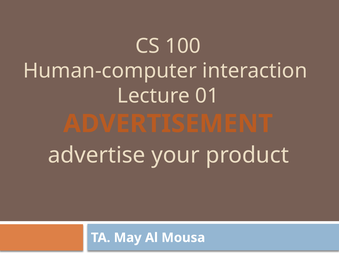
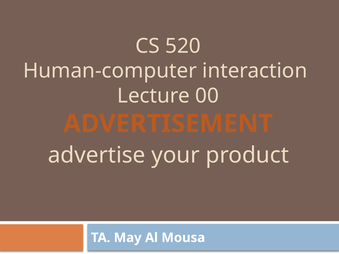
100: 100 -> 520 (183, 46)
01: 01 -> 00 (207, 96)
